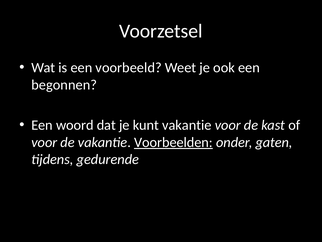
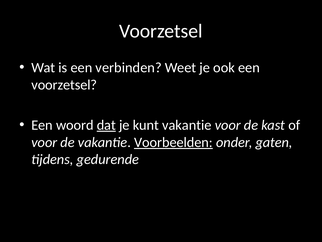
voorbeeld: voorbeeld -> verbinden (129, 68)
begonnen: begonnen -> voorzetsel (64, 85)
dat underline: none -> present (106, 125)
